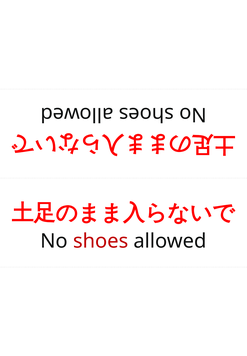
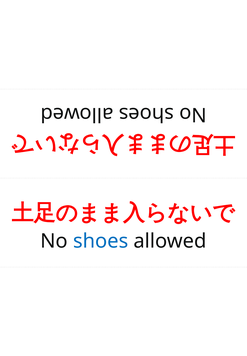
shoes colour: red -> blue (101, 242)
